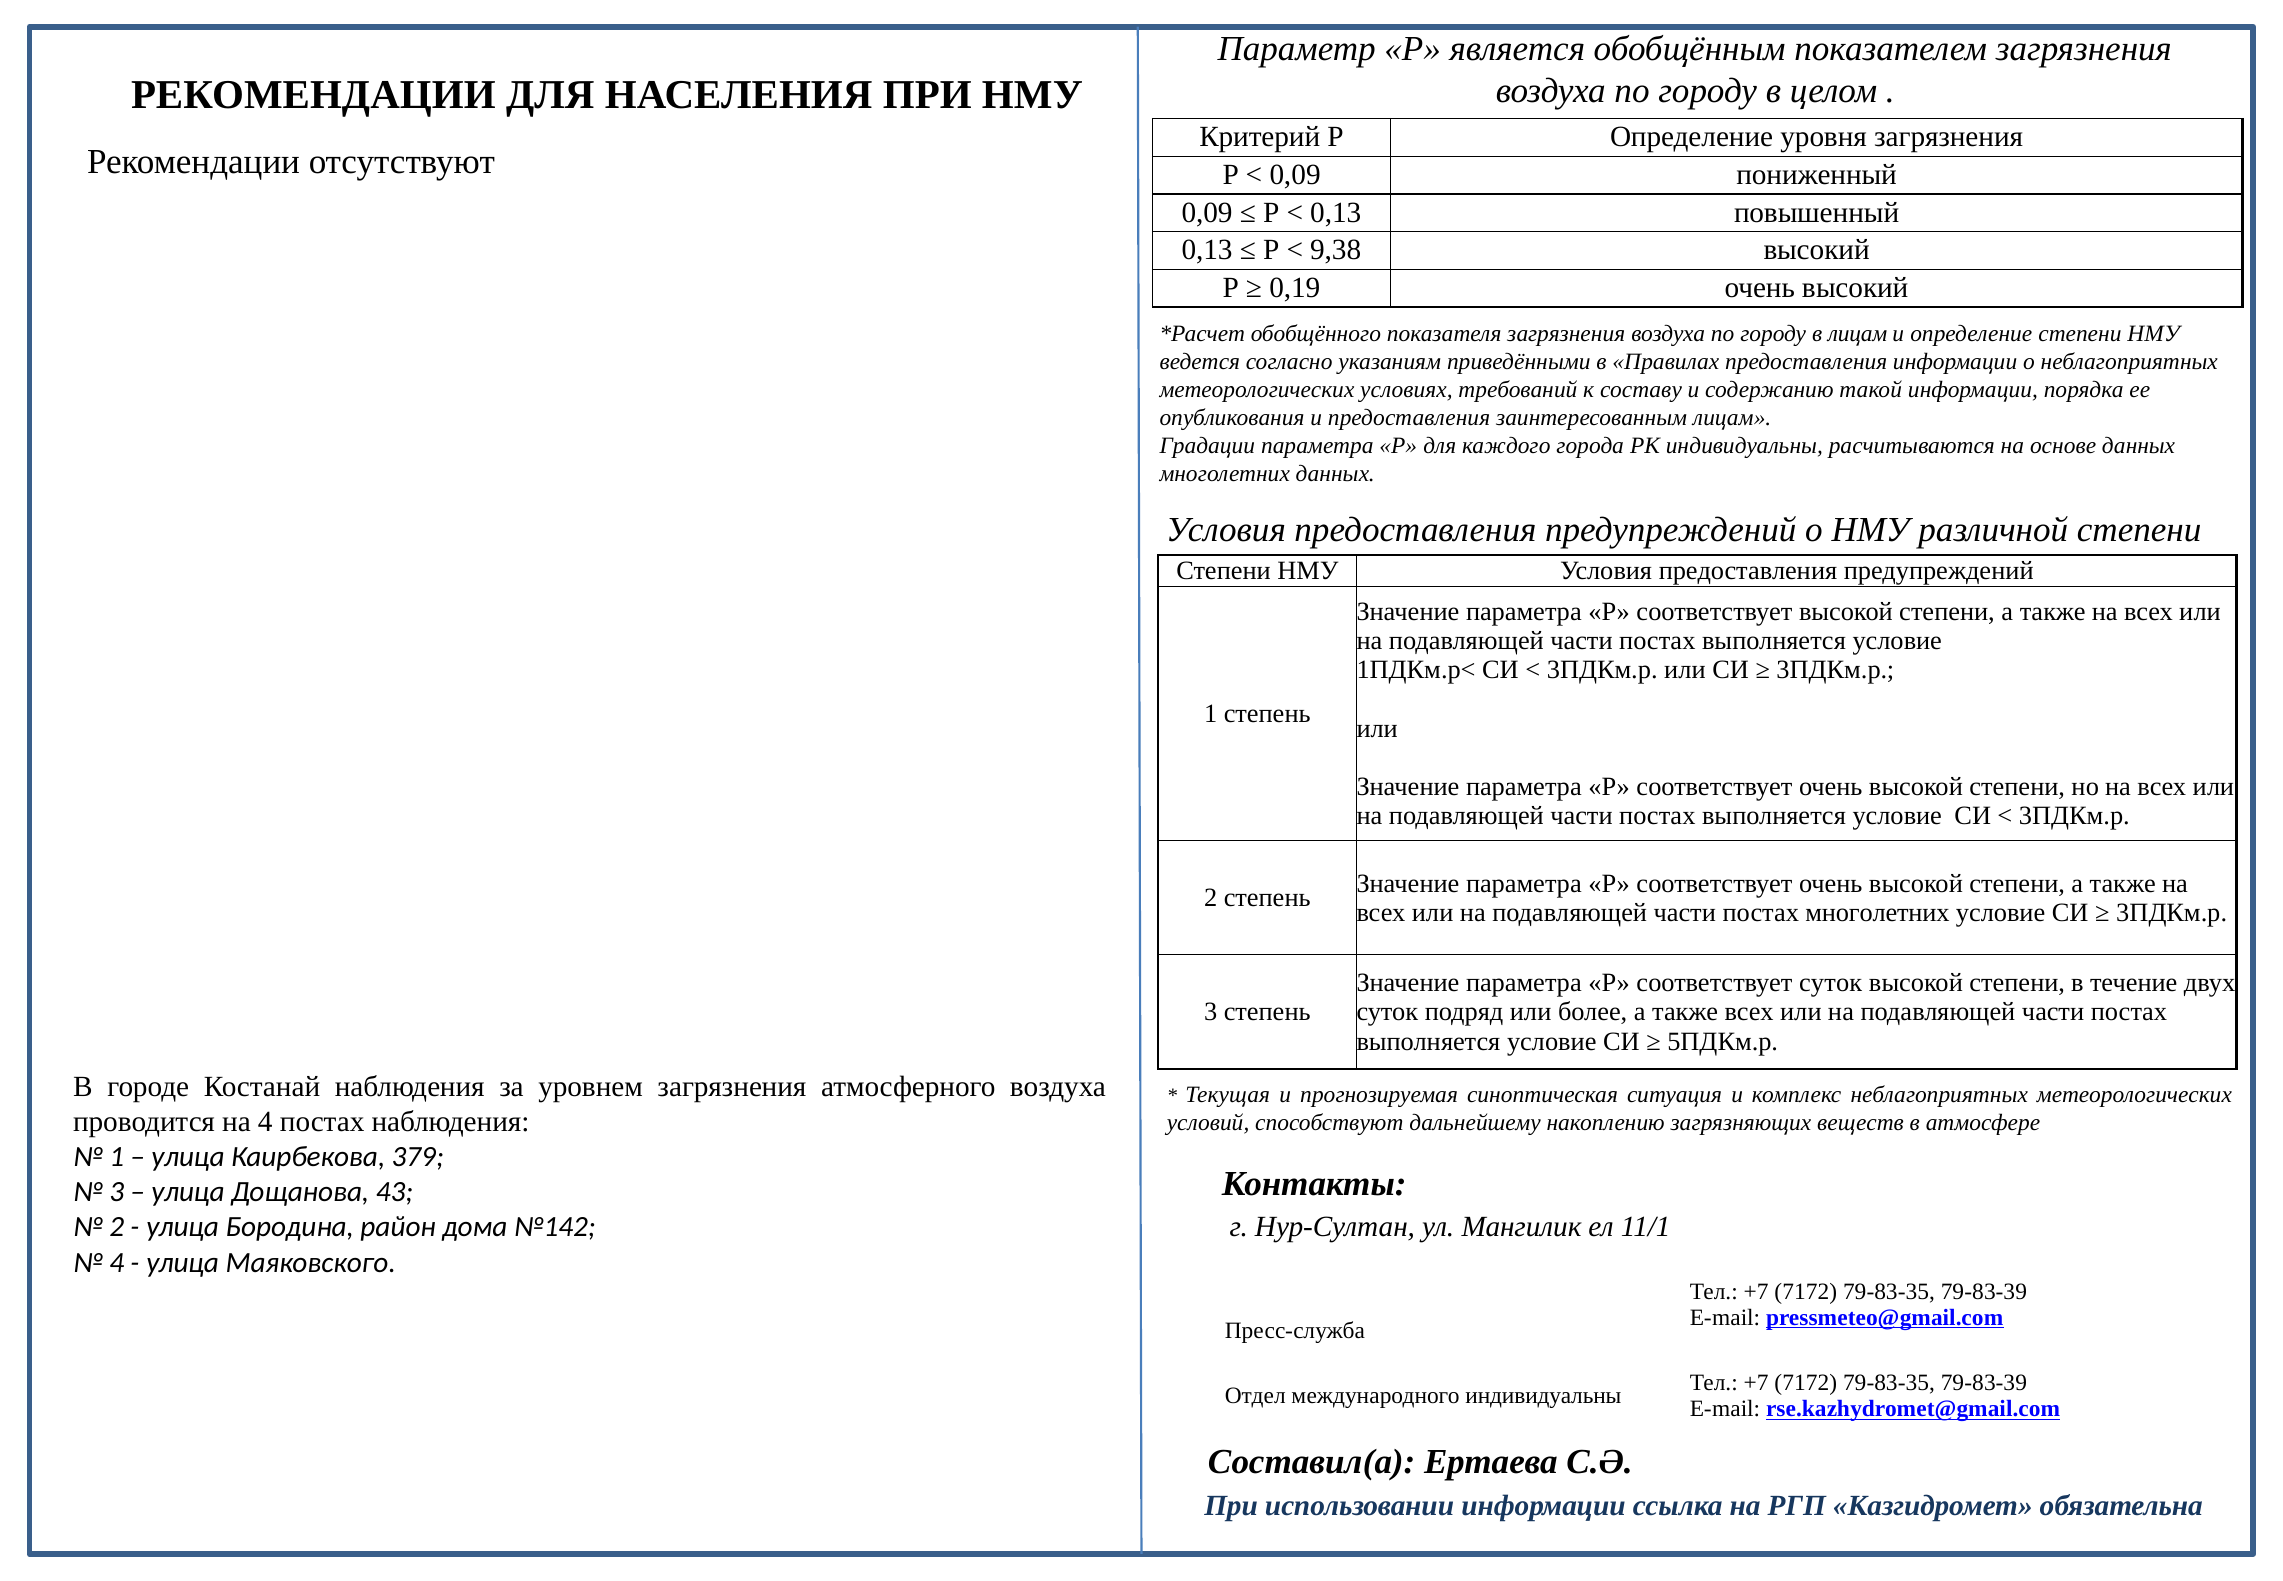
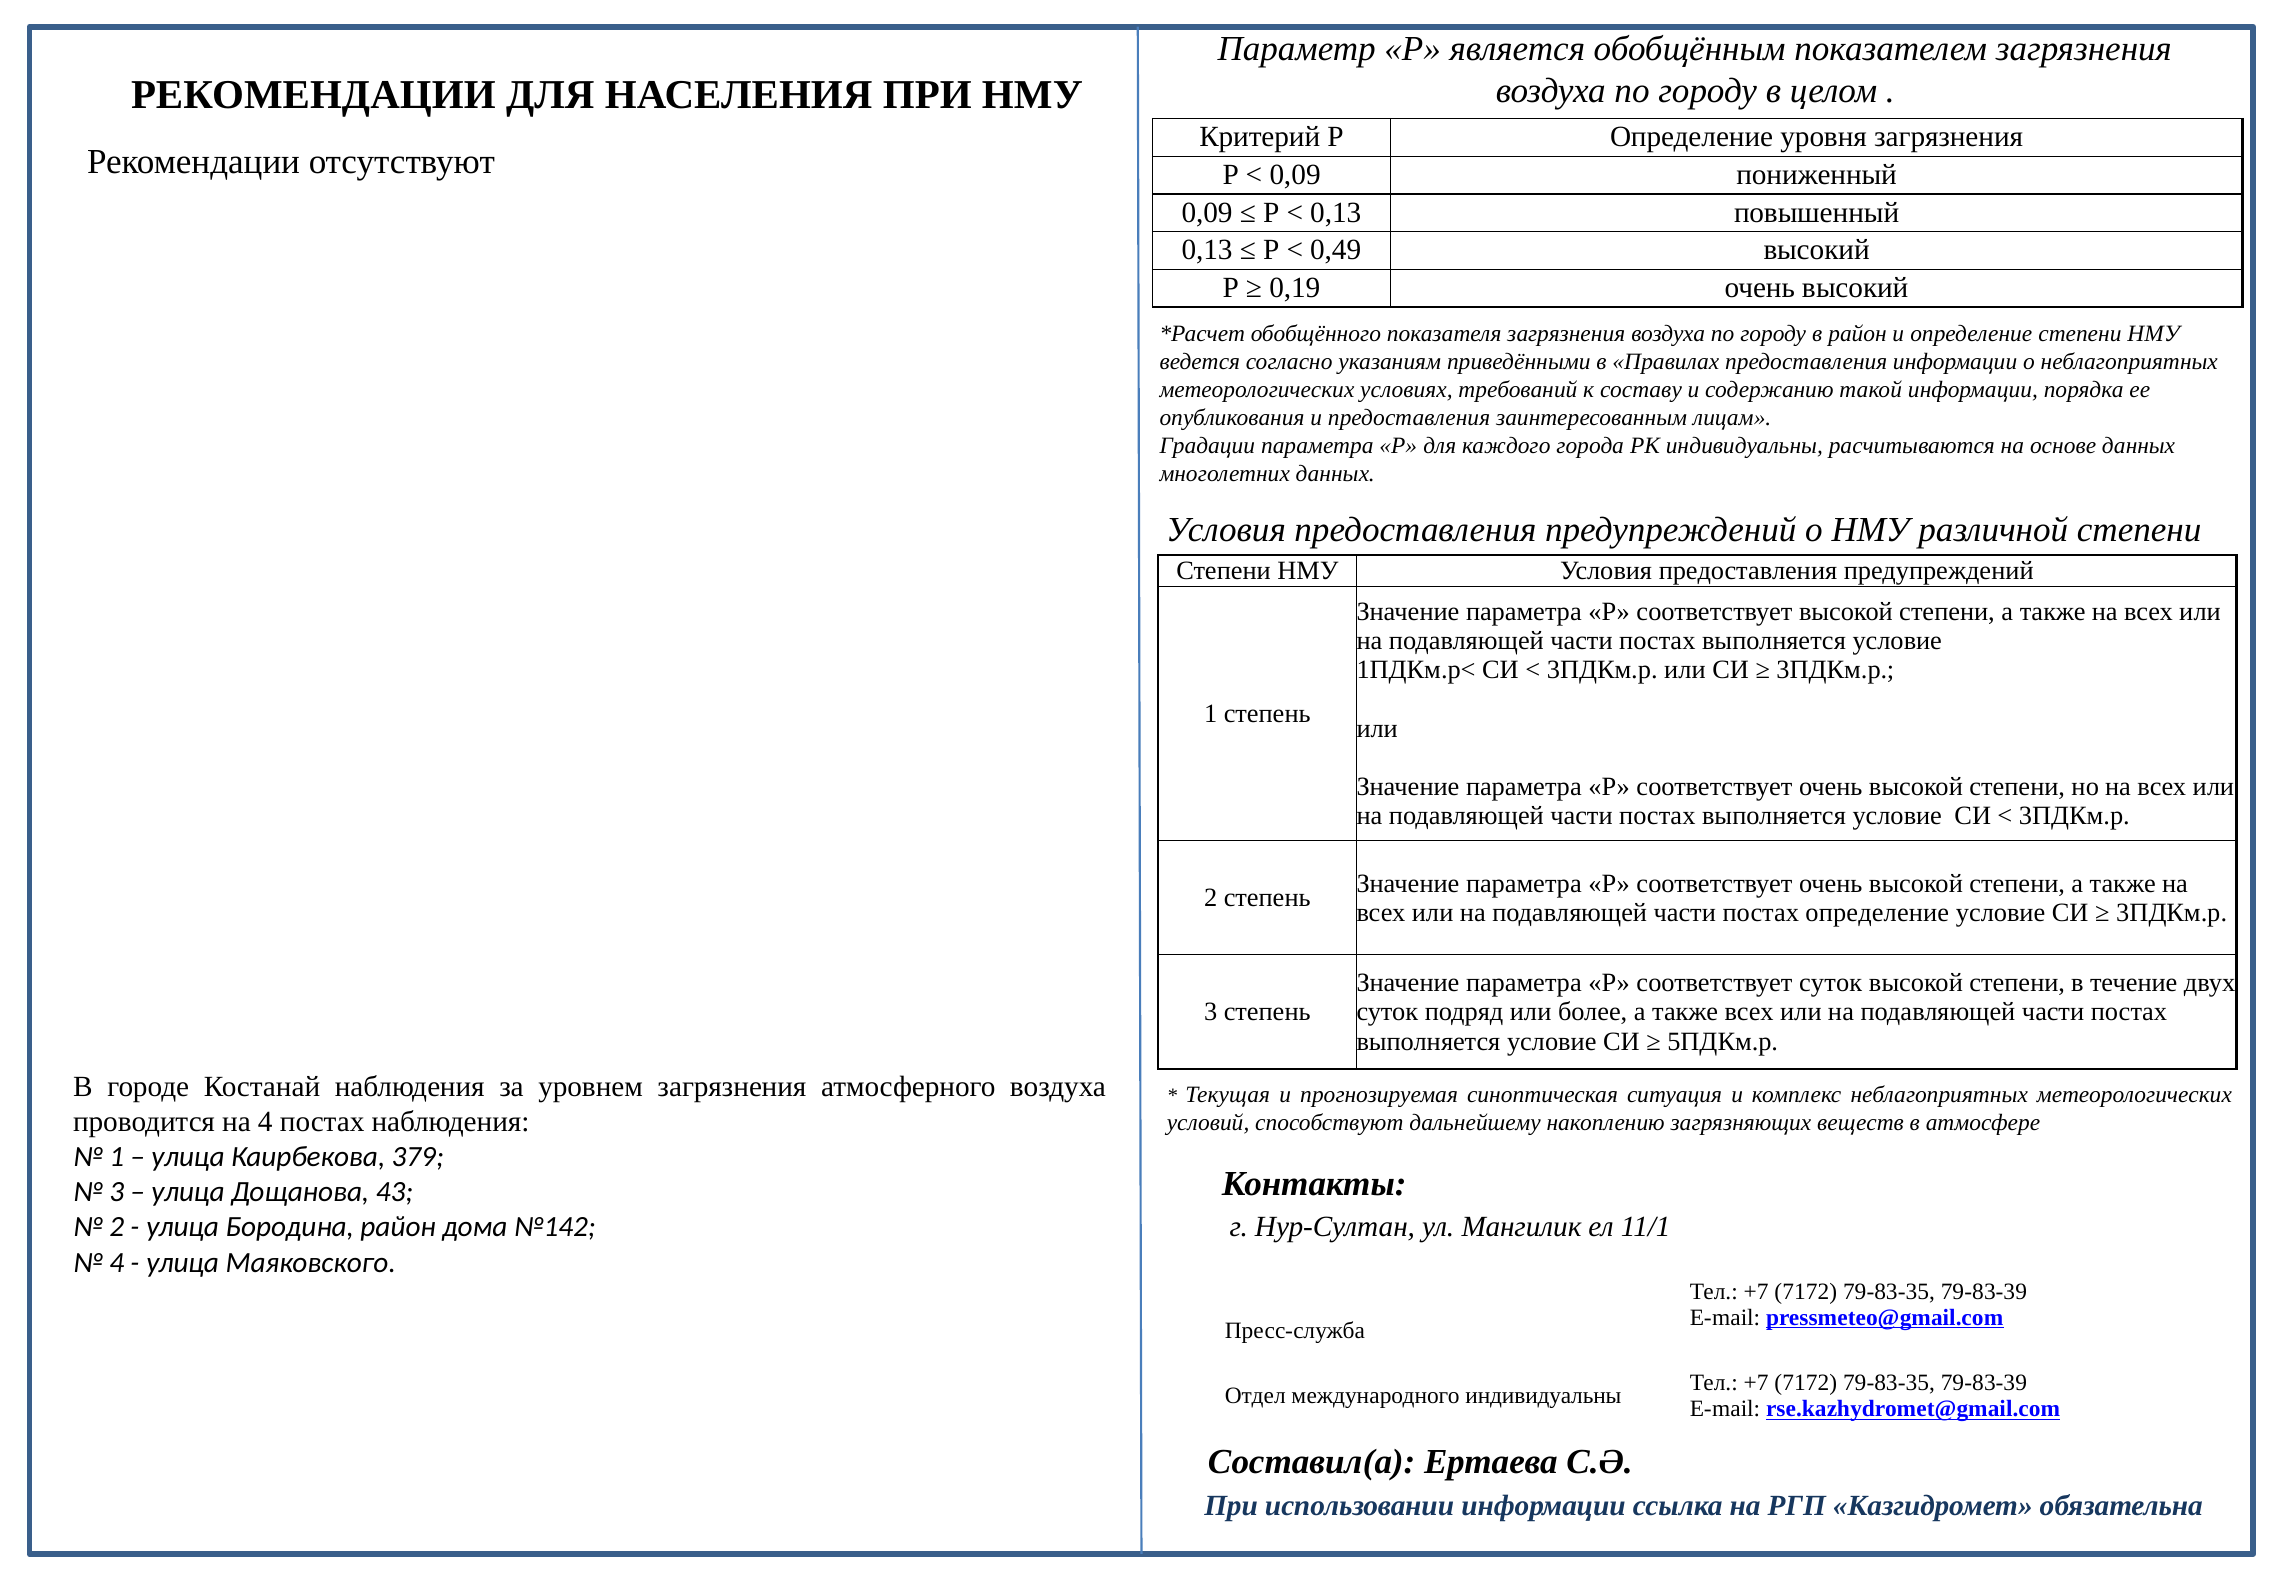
9,38: 9,38 -> 0,49 (1336, 250)
в лицам: лицам -> район (1858, 334)
постах многолетних: многолетних -> определение (1877, 912)
